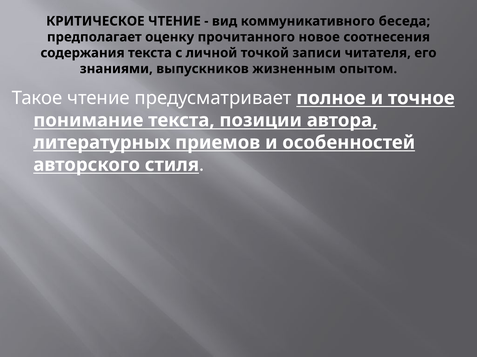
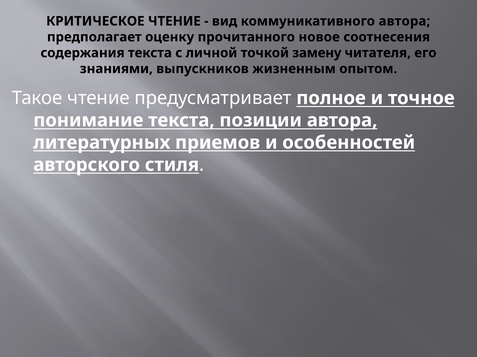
коммуникативного беседа: беседа -> автора (404, 21)
записи: записи -> замену (317, 53)
